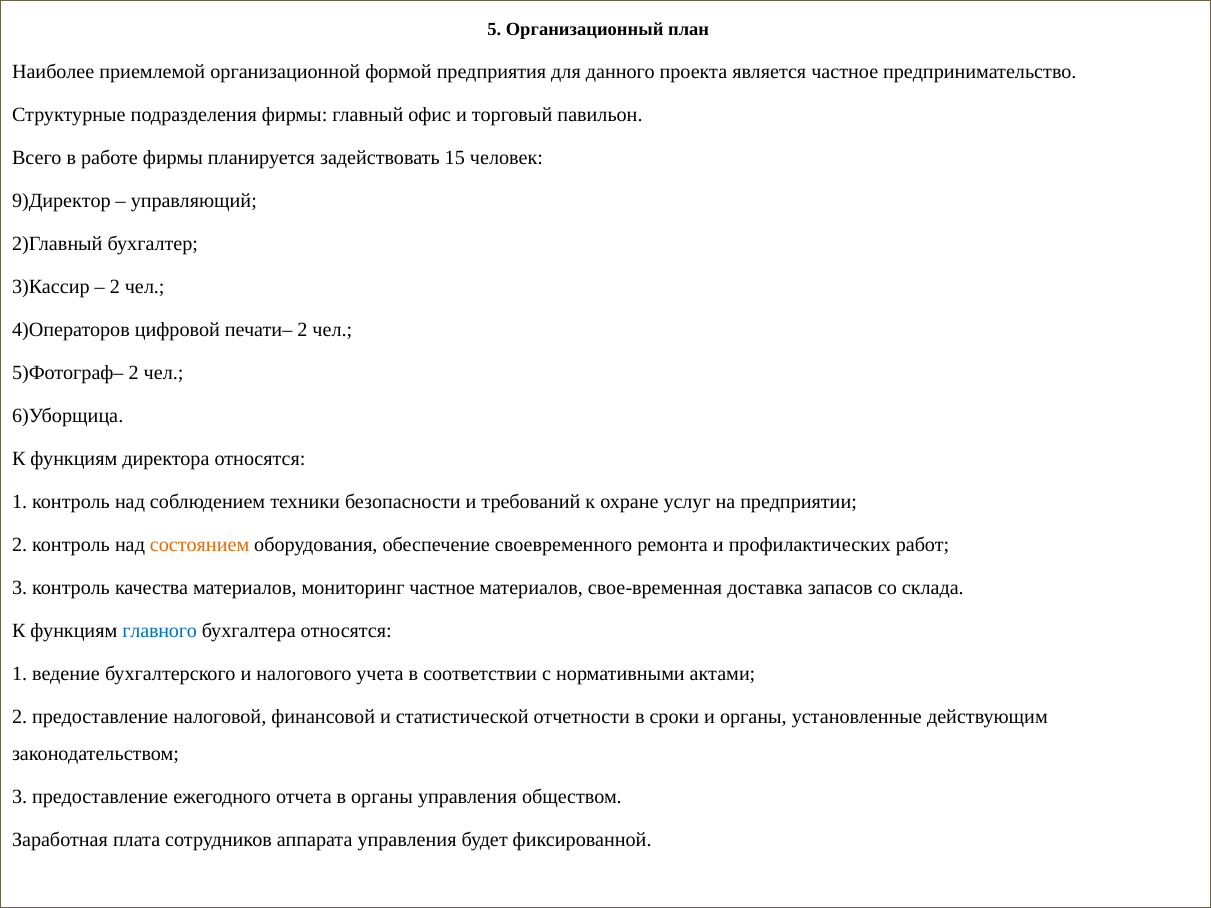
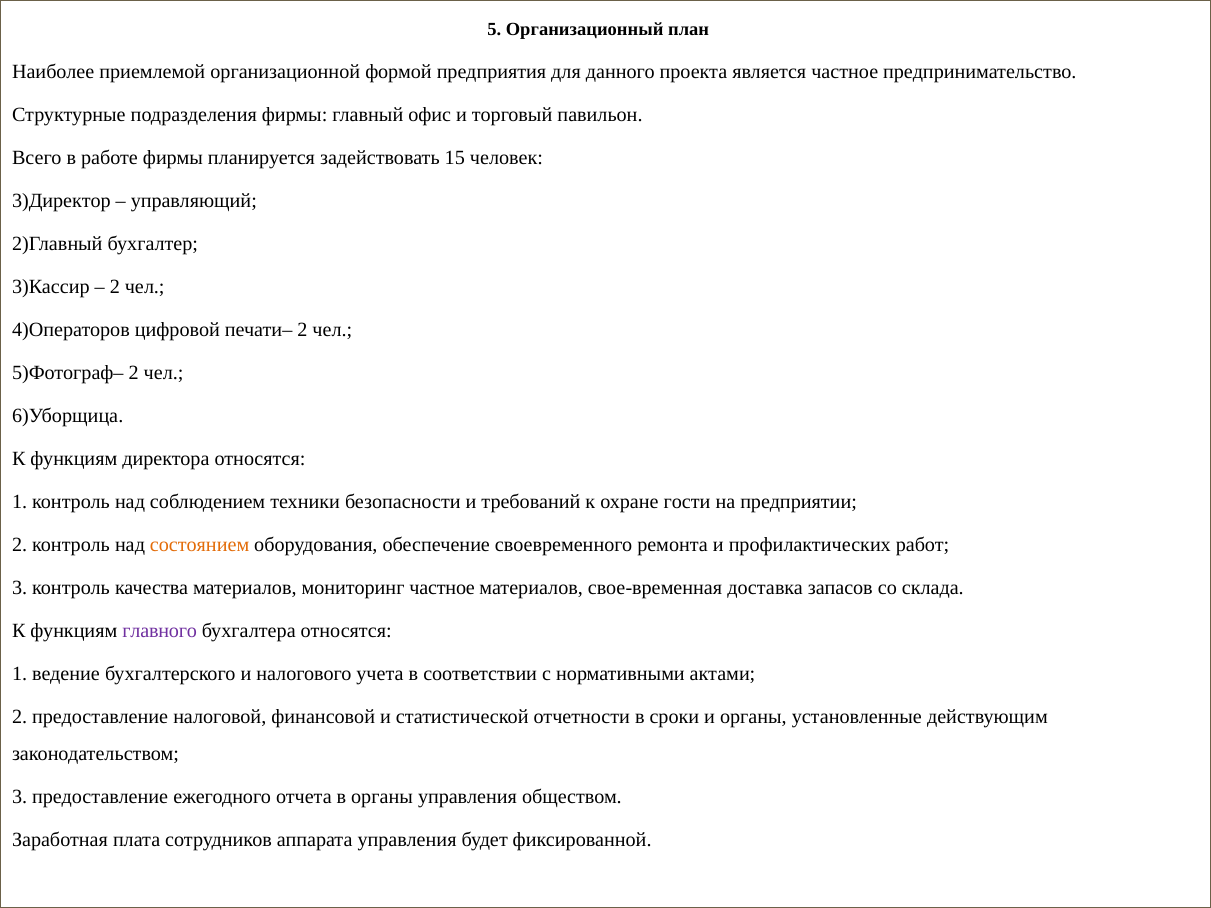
9)Директор: 9)Директор -> 3)Директор (61, 201)
услуг: услуг -> гости (687, 502)
главного colour: blue -> purple (160, 631)
